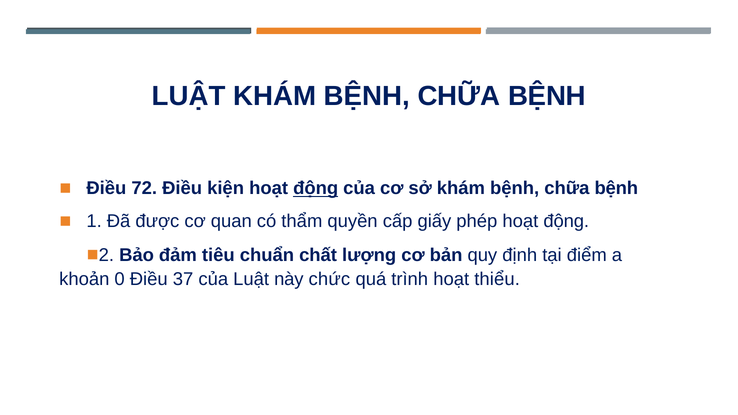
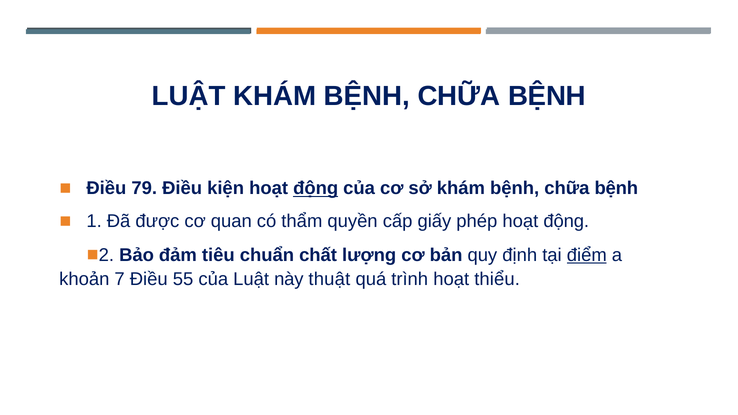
72: 72 -> 79 (144, 188)
điểm underline: none -> present (587, 255)
0: 0 -> 7 (120, 279)
37: 37 -> 55 (183, 279)
chức: chức -> thuật (329, 279)
